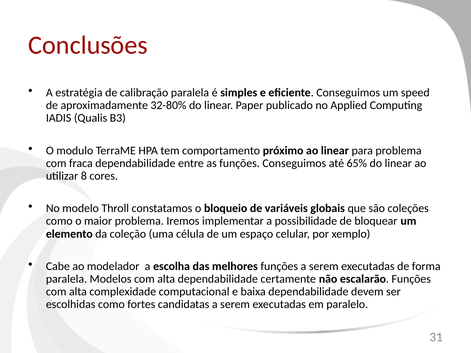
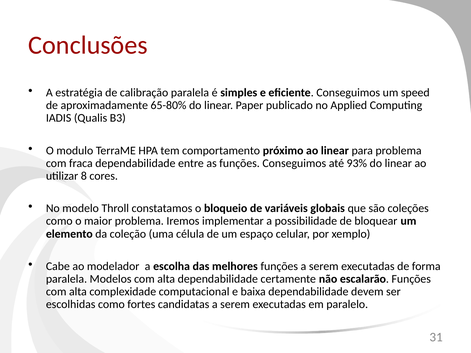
32-80%: 32-80% -> 65-80% (168, 105)
65%: 65% -> 93% (357, 163)
